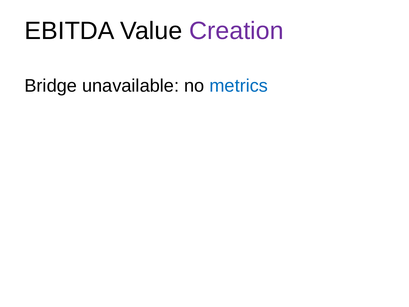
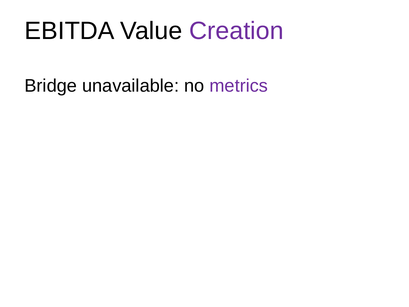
metrics colour: blue -> purple (239, 86)
